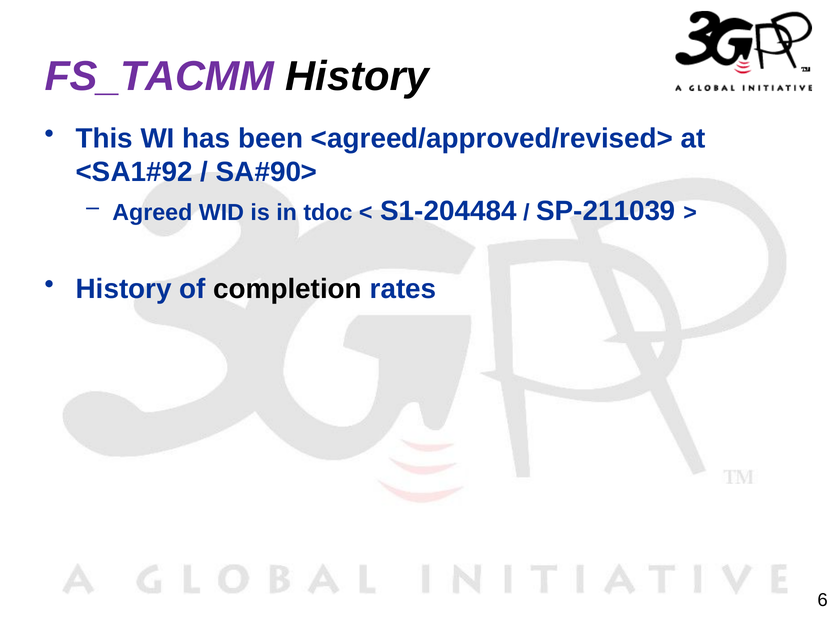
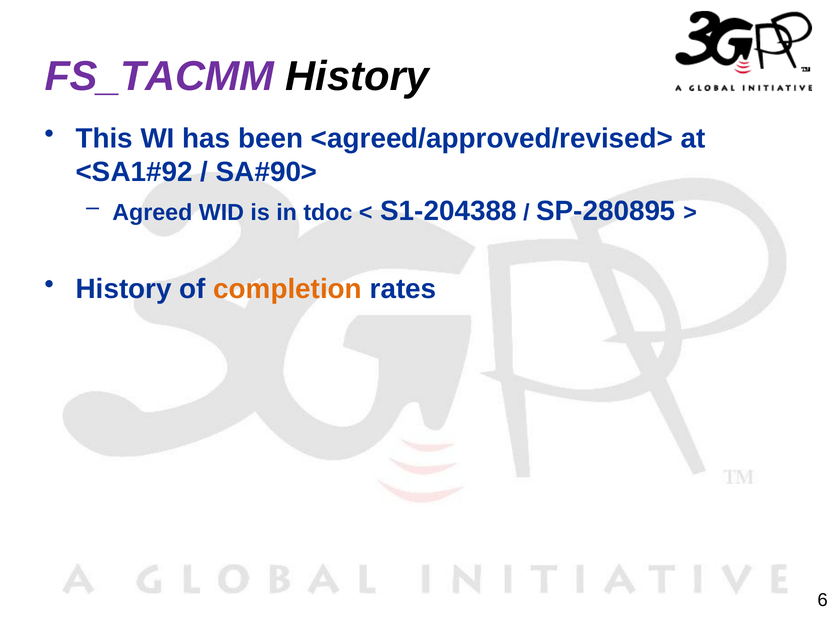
S1-204484: S1-204484 -> S1-204388 (449, 211)
SP-211039: SP-211039 -> SP-280895 (606, 211)
completion colour: black -> orange (288, 289)
